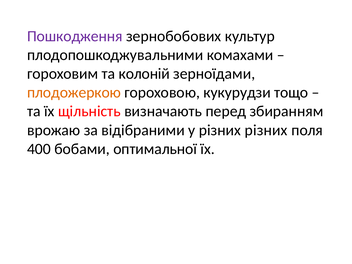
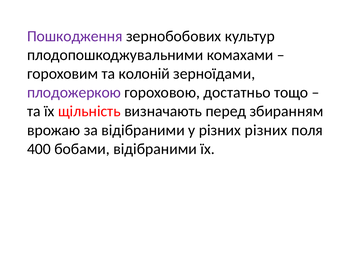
плодожеркою colour: orange -> purple (74, 93)
кукурудзи: кукурудзи -> достатньо (237, 93)
бобами оптимальної: оптимальної -> відібраними (155, 149)
